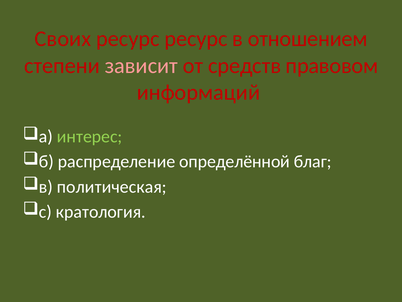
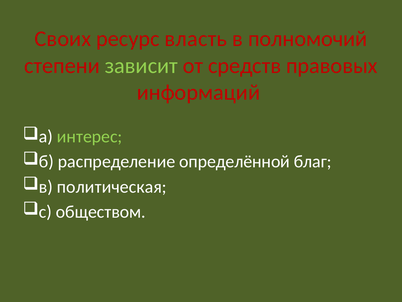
ресурс ресурс: ресурс -> власть (196, 39)
отношением: отношением -> полномочий (308, 39)
зависит colour: pink -> light green (141, 66)
правовом: правовом -> правовых (332, 66)
кратология: кратология -> обществом (101, 212)
